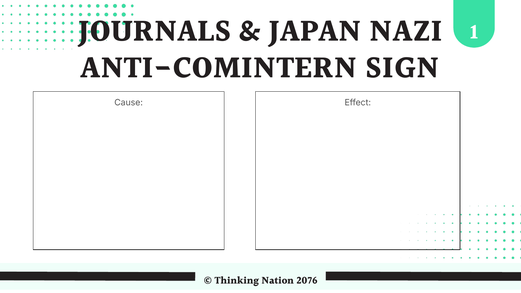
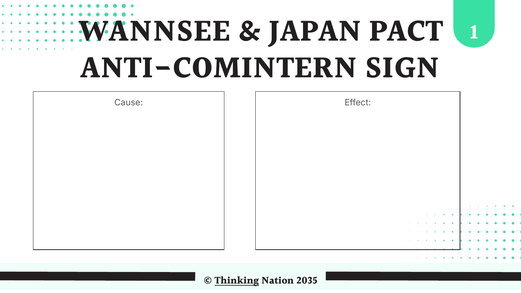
JOURNALS: JOURNALS -> WANNSEE (154, 32)
NAZI: NAZI -> PACT (406, 32)
Thinking underline: none -> present (237, 281)
2076: 2076 -> 2035 (307, 281)
